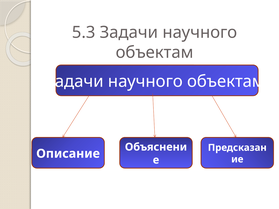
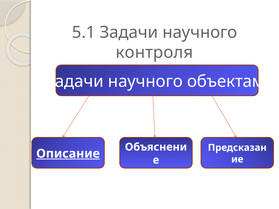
5.3: 5.3 -> 5.1 (84, 33)
объектам: объектам -> контроля (154, 53)
Описание underline: none -> present (68, 154)
